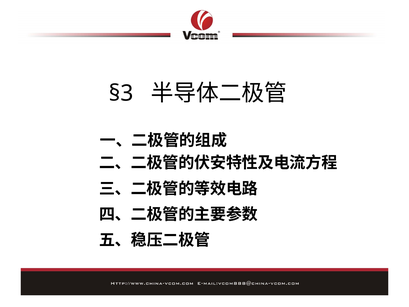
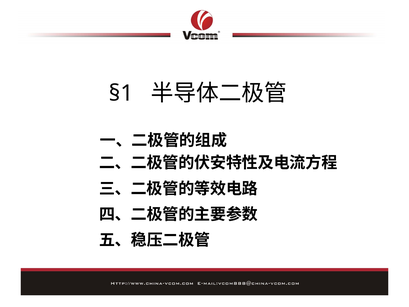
§3: §3 -> §1 (121, 93)
